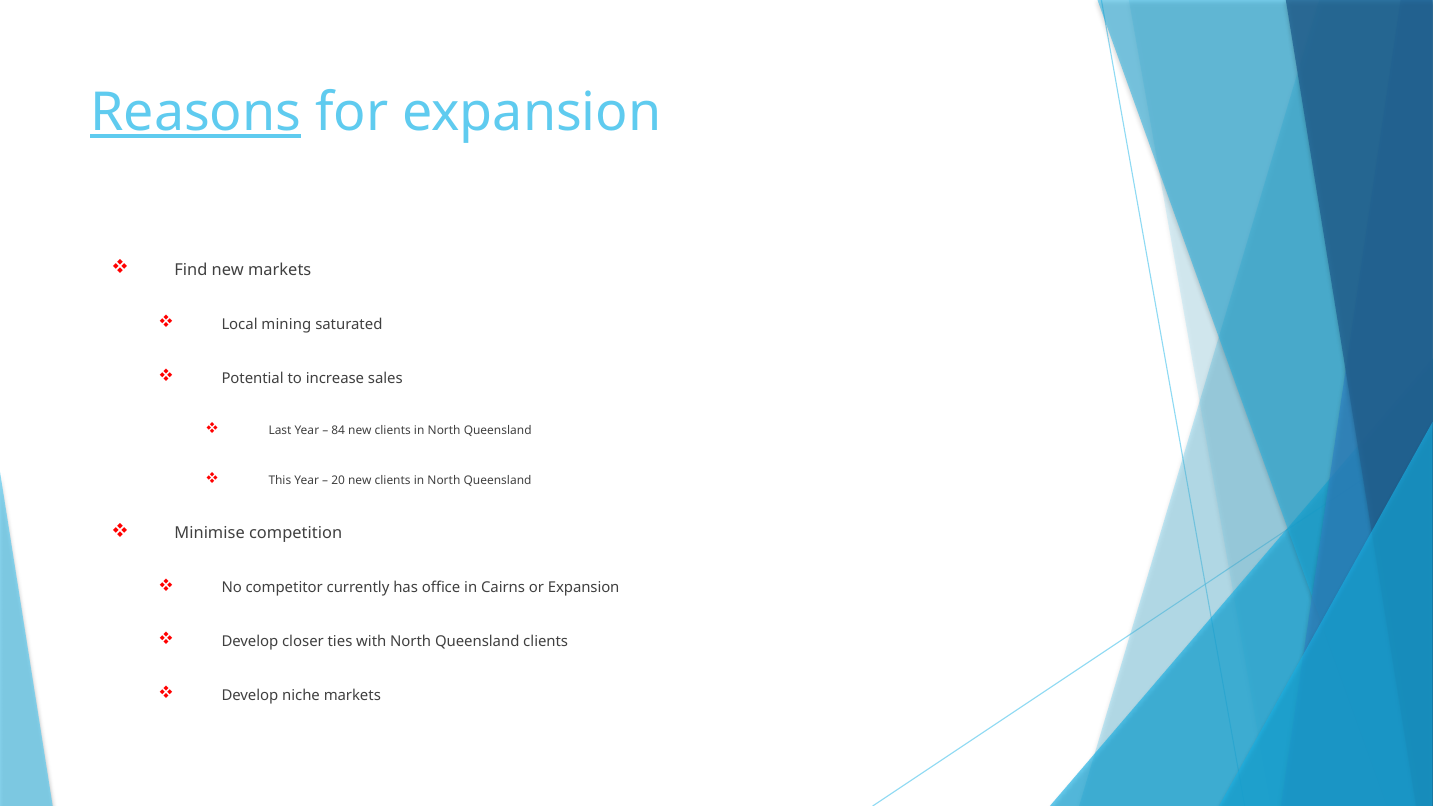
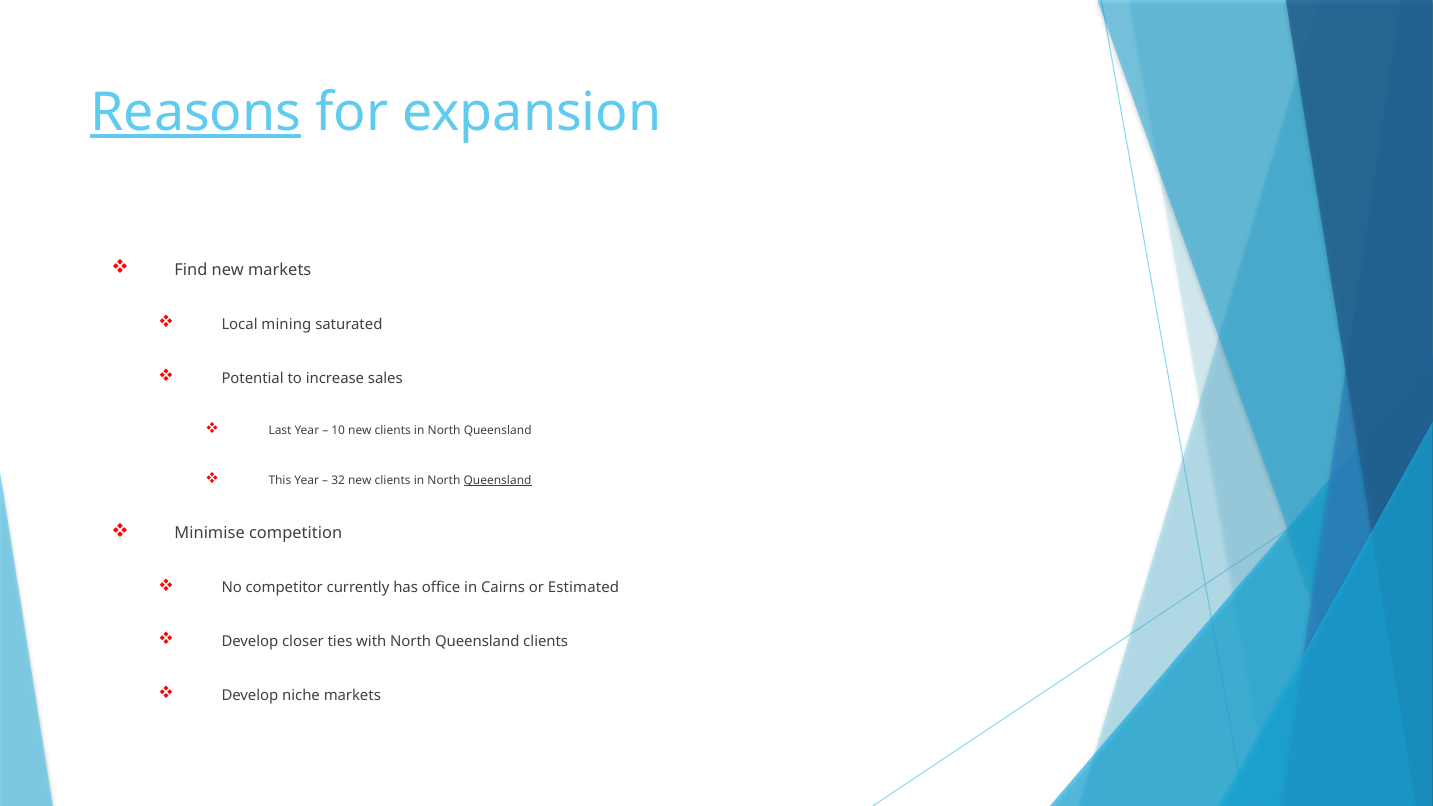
84: 84 -> 10 (338, 430)
20: 20 -> 32 (338, 480)
Queensland underline: none -> present (498, 480)
or Expansion: Expansion -> Estimated (584, 588)
